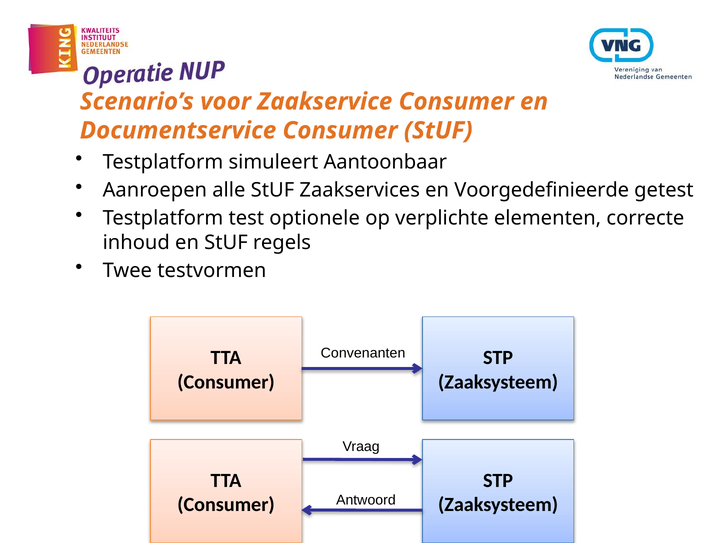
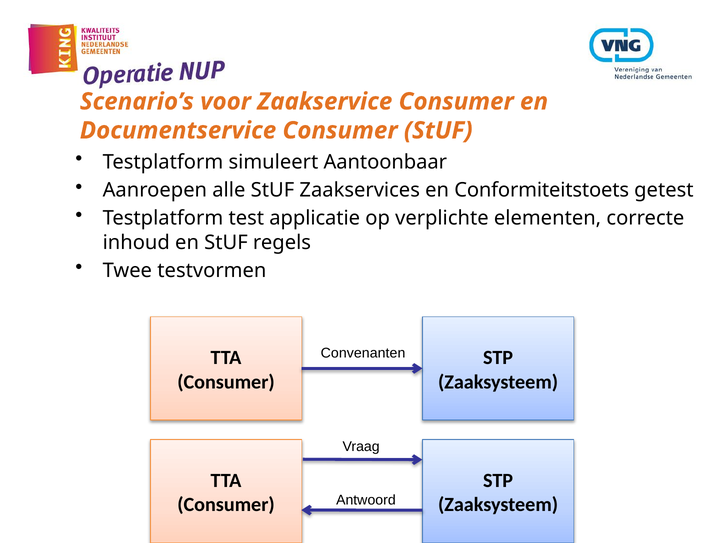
Voorgedefinieerde: Voorgedefinieerde -> Conformiteitstoets (542, 190)
optionele: optionele -> applicatie (315, 219)
